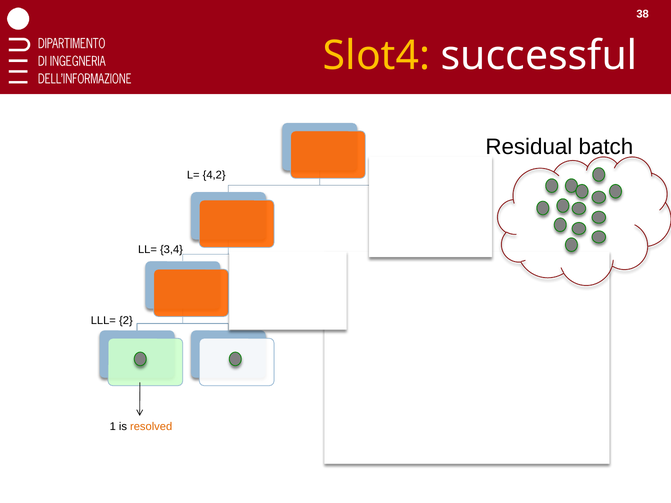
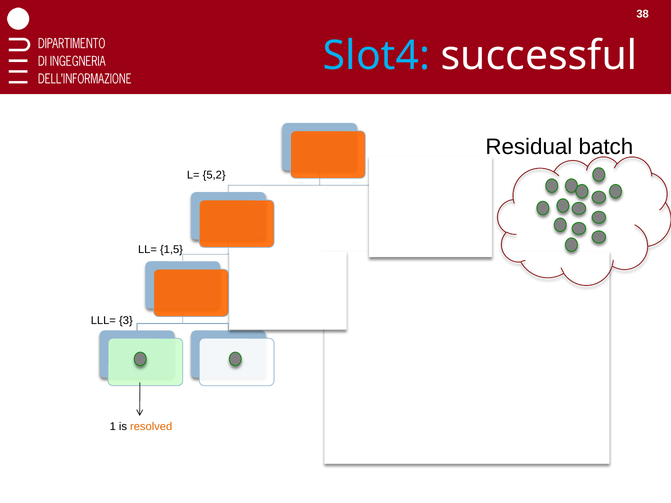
Slot4 colour: yellow -> light blue (377, 56)
4,2: 4,2 -> 5,2 (214, 175)
3,4: 3,4 -> 1,5 (171, 250)
LLL= 2: 2 -> 3 (126, 321)
